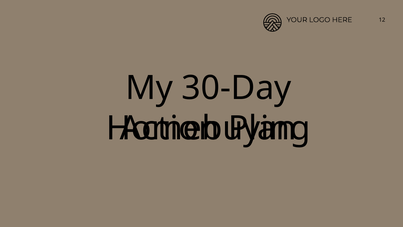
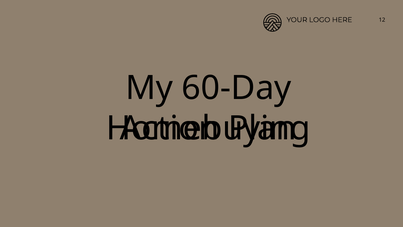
30-Day: 30-Day -> 60-Day (237, 88)
